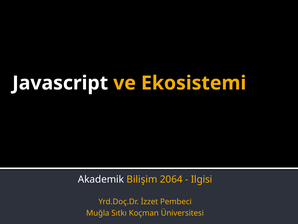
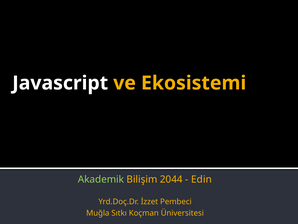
Akademik colour: white -> light green (101, 179)
2064: 2064 -> 2044 (171, 179)
Ilgisi: Ilgisi -> Edin (201, 179)
